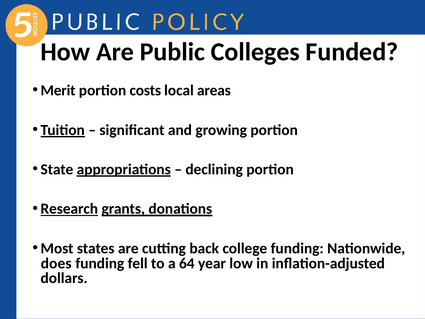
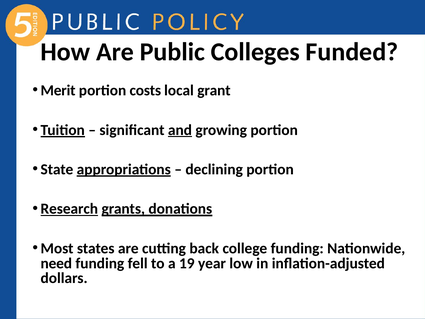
areas: areas -> grant (214, 90)
and underline: none -> present (180, 130)
does: does -> need (56, 263)
64: 64 -> 19 (187, 263)
